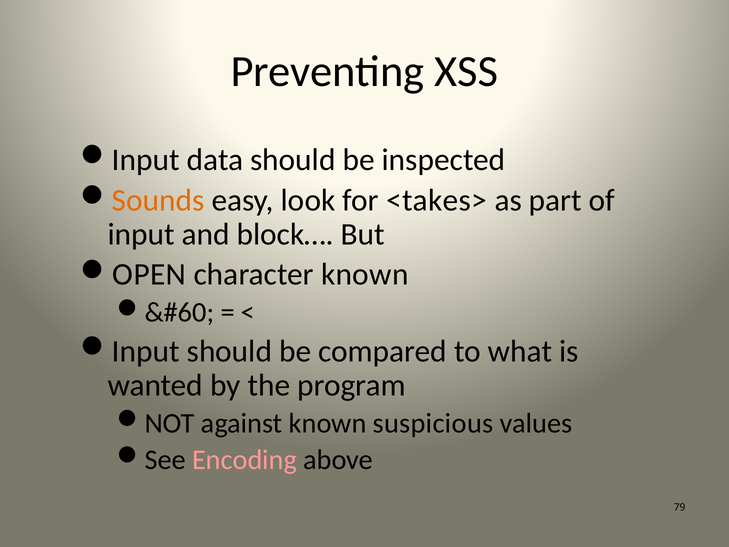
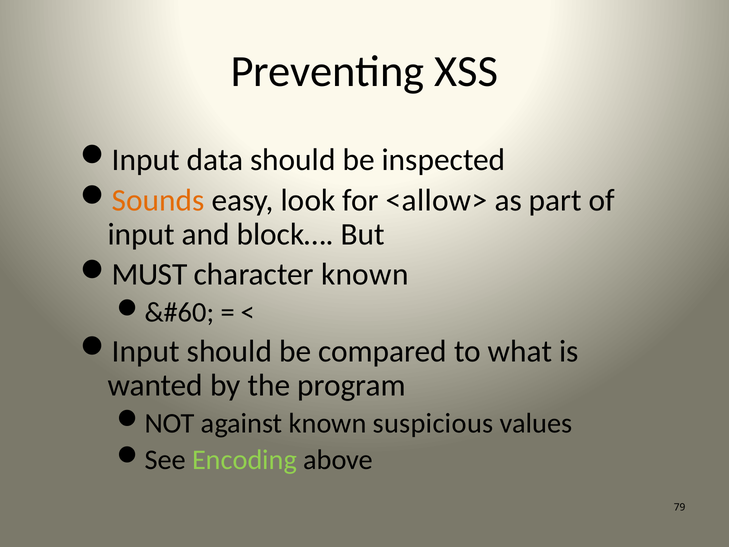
<takes>: <takes> -> <allow> (437, 200)
OPEN: OPEN -> MUST (150, 274)
Encoding colour: pink -> light green (245, 459)
